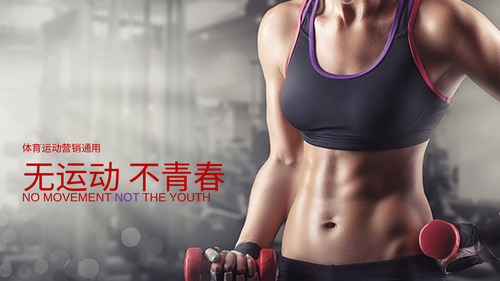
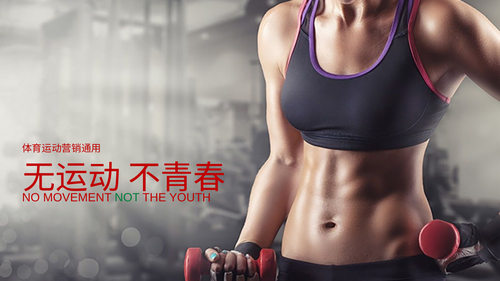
NOT colour: purple -> green (127, 198)
